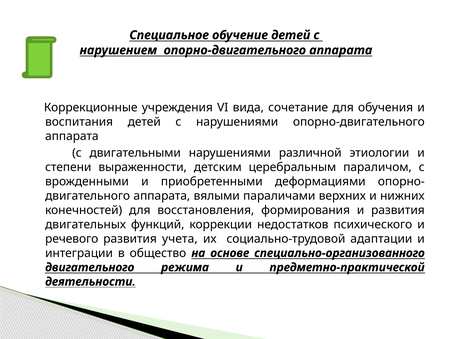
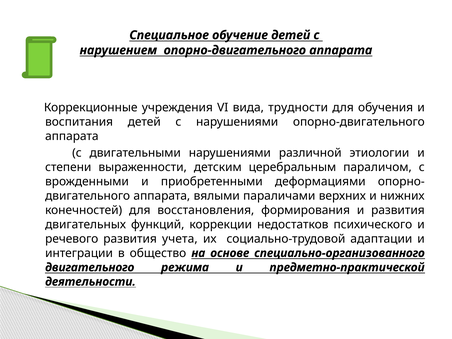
сочетание: сочетание -> трудности (298, 108)
